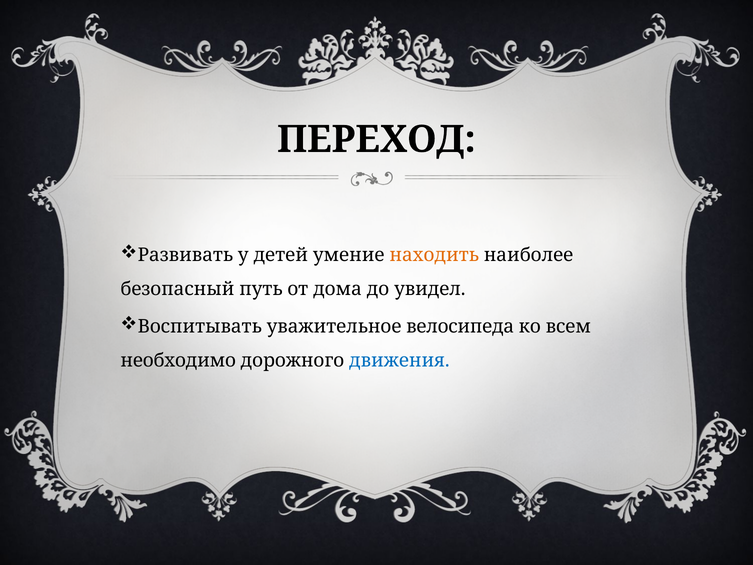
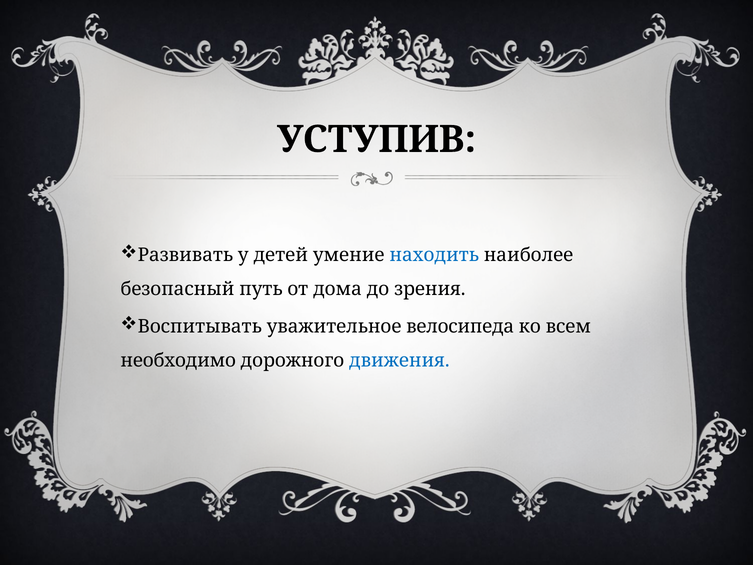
ПЕРЕХОД: ПЕРЕХОД -> УСТУПИВ (377, 139)
находить colour: orange -> blue (434, 255)
увидел: увидел -> зрения (430, 289)
